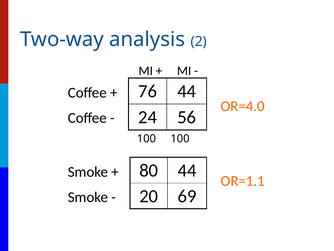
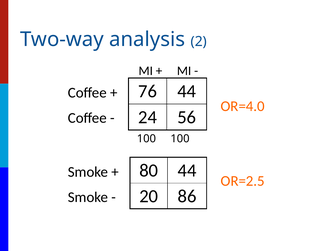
OR=1.1: OR=1.1 -> OR=2.5 (243, 181)
69: 69 -> 86 (187, 196)
